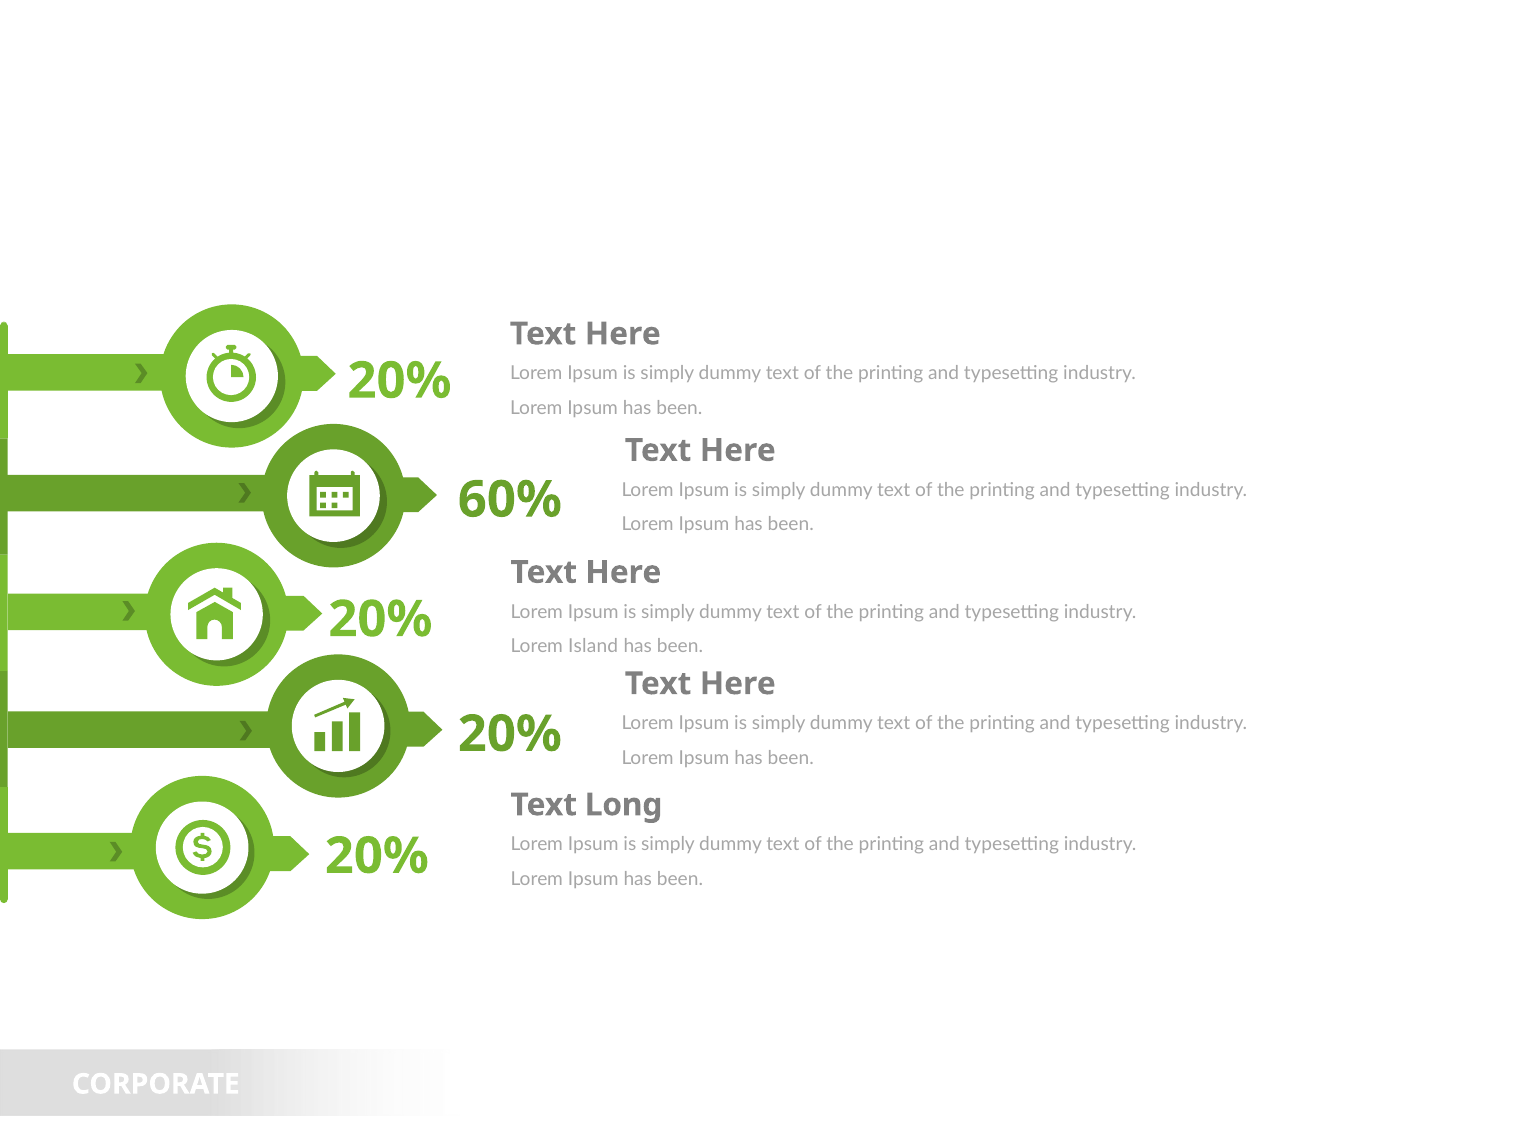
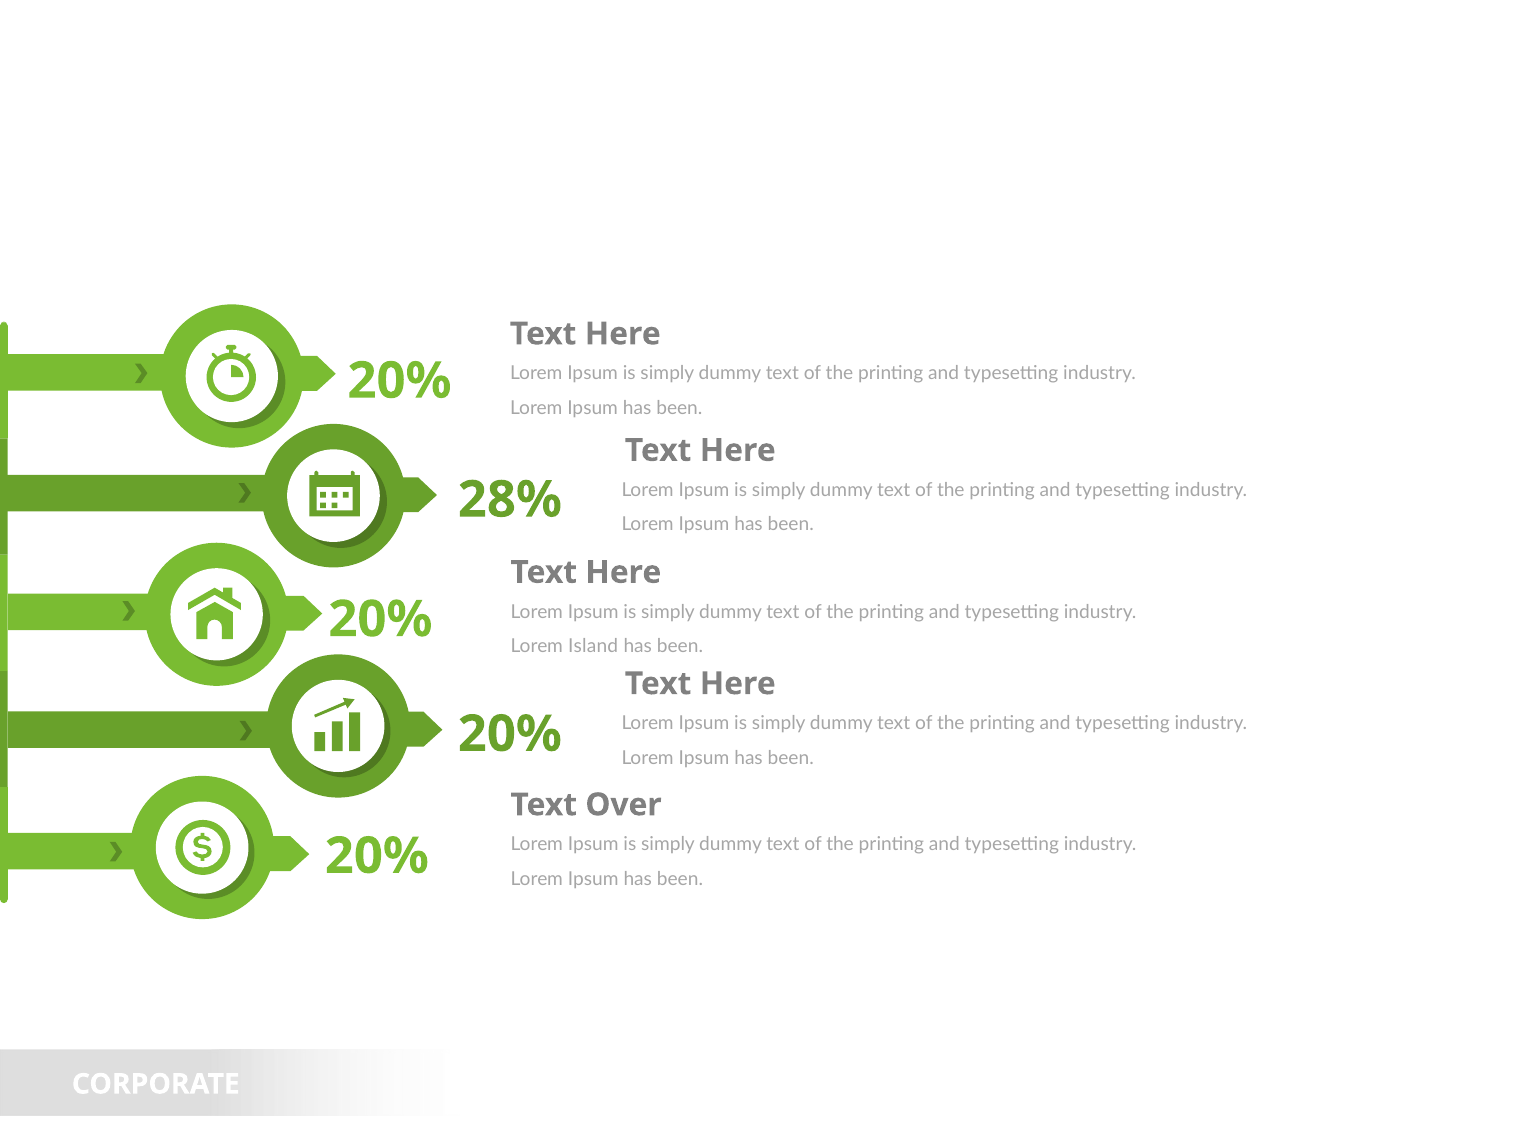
60%: 60% -> 28% (510, 500)
Long: Long -> Over (623, 805)
